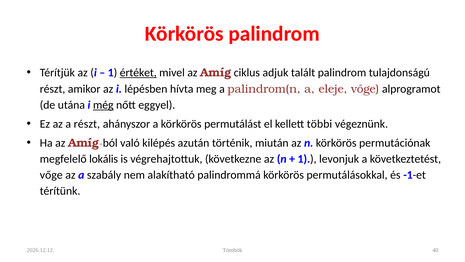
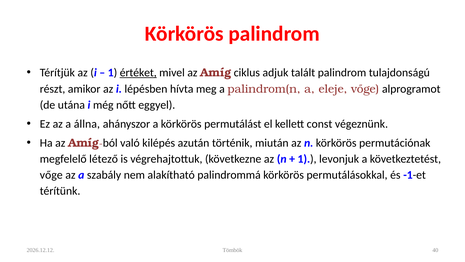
még underline: present -> none (103, 105)
a részt: részt -> állna (87, 124)
többi: többi -> const (320, 124)
lokális: lokális -> létező (104, 159)
